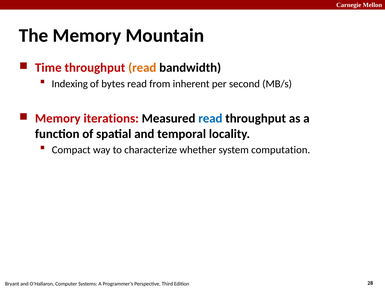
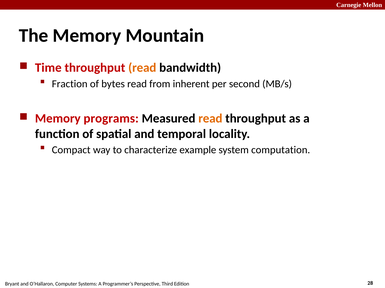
Indexing: Indexing -> Fraction (70, 84)
iterations: iterations -> programs (111, 119)
read colour: blue -> orange (210, 119)
whether: whether -> example (198, 150)
